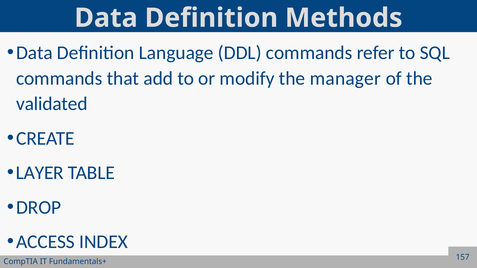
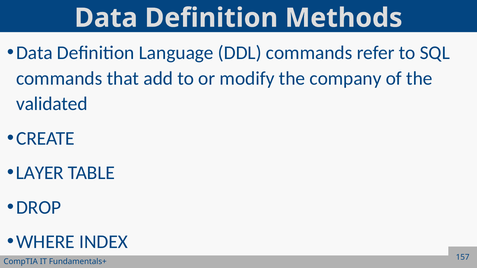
manager: manager -> company (346, 78)
ACCESS: ACCESS -> WHERE (45, 242)
